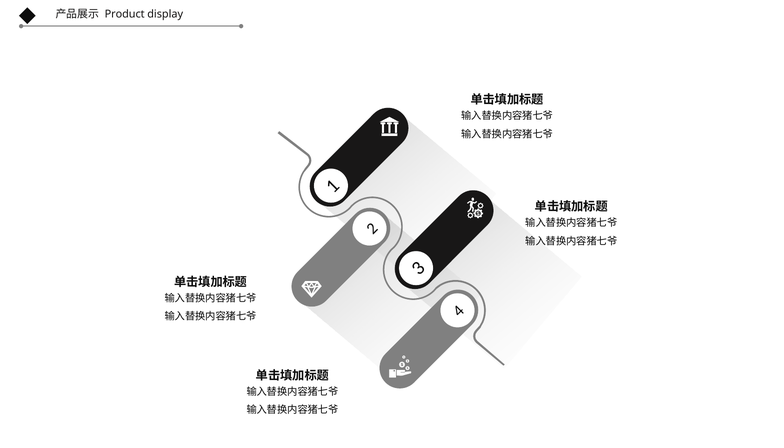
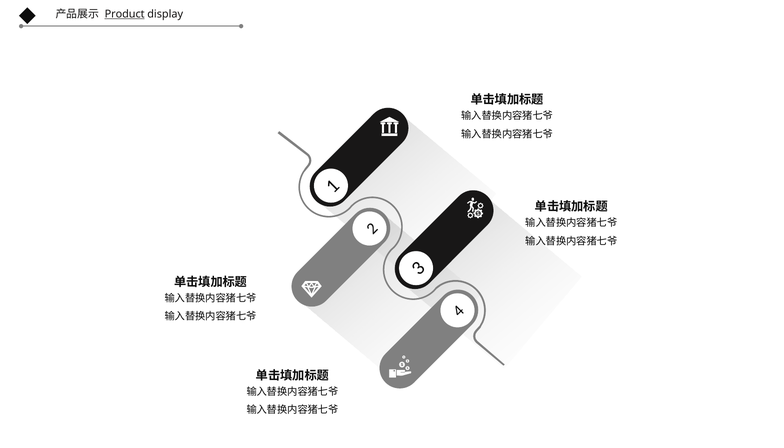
Product underline: none -> present (125, 14)
